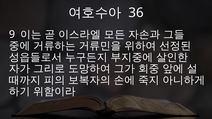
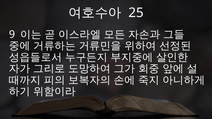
36: 36 -> 25 (136, 13)
